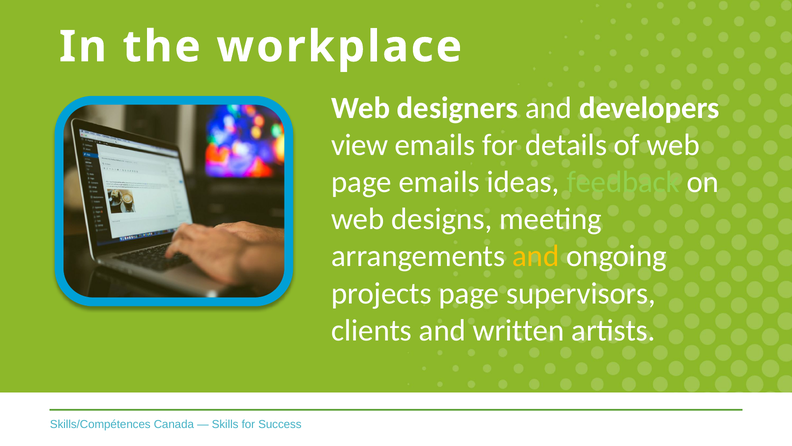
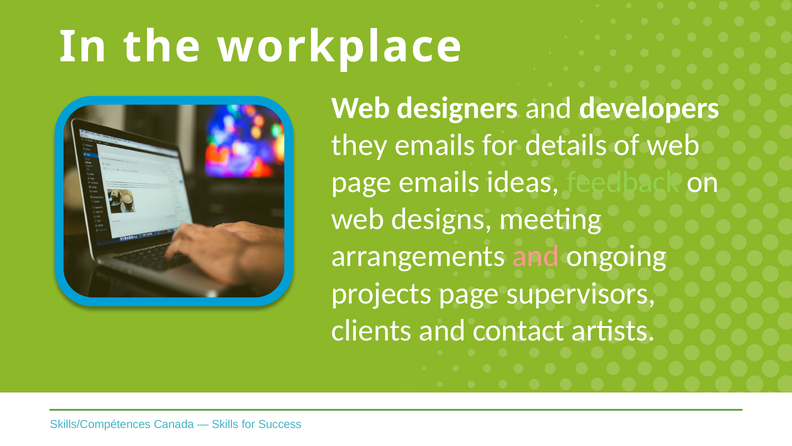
view: view -> they (359, 145)
and colour: yellow -> pink (536, 256)
written: written -> contact (519, 330)
